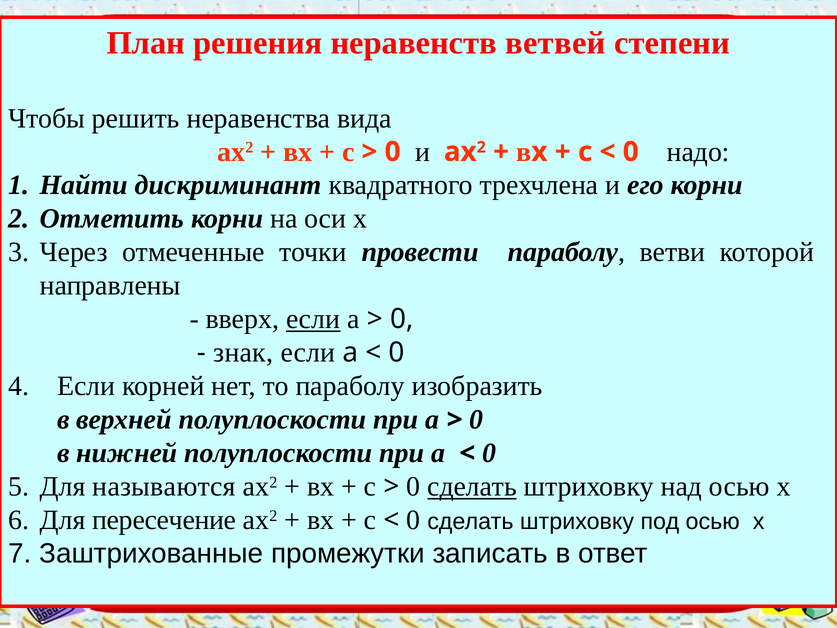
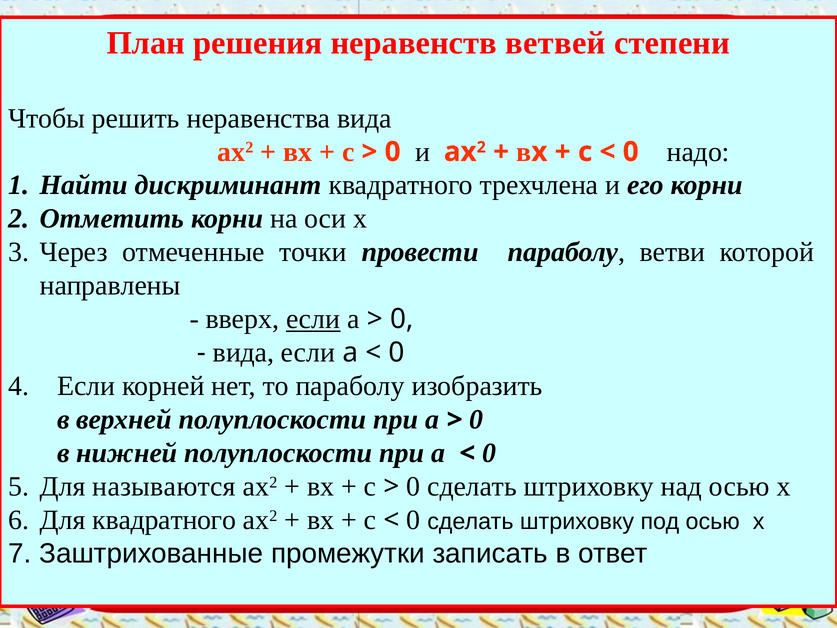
знак: знак -> вида (244, 353)
сделать underline: present -> none (472, 487)
Для пересечение: пересечение -> квадратного (164, 520)
